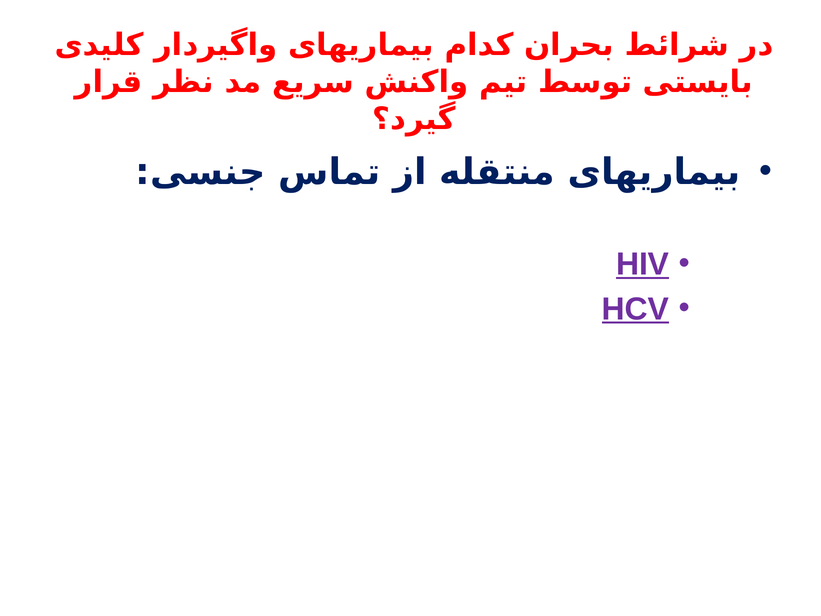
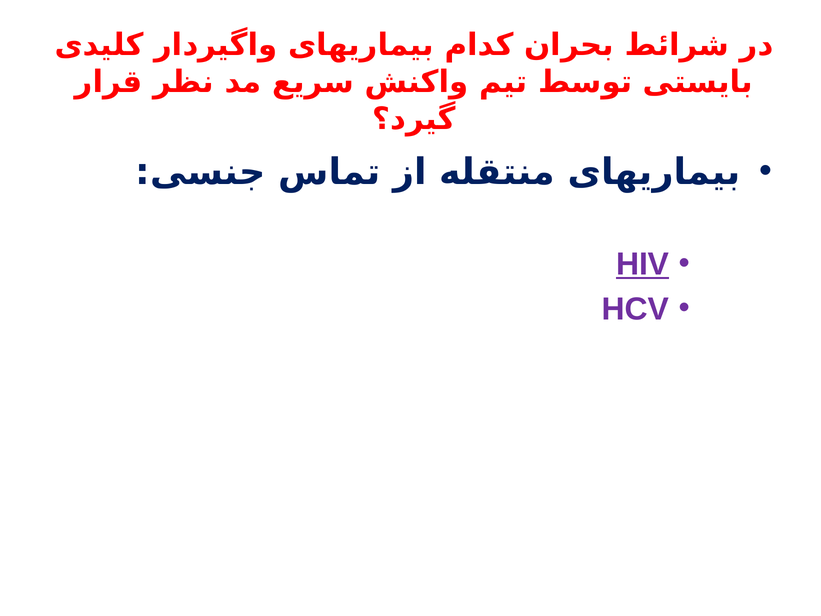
HCV underline: present -> none (636, 309)
